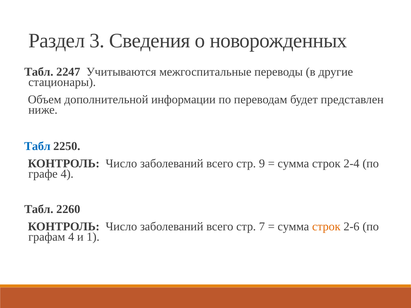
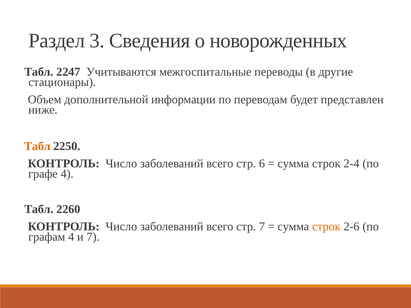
Табл colour: blue -> orange (37, 146)
9: 9 -> 6 (262, 164)
и 1: 1 -> 7 (93, 237)
